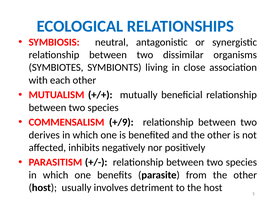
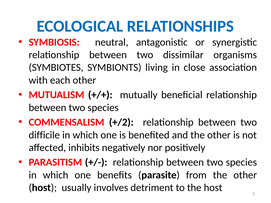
+/9: +/9 -> +/2 (121, 122)
derives: derives -> difficile (44, 135)
